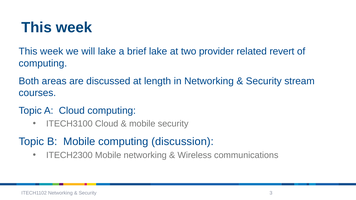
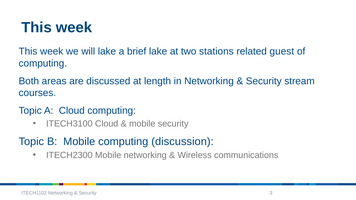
provider: provider -> stations (216, 51)
revert: revert -> guest (282, 51)
